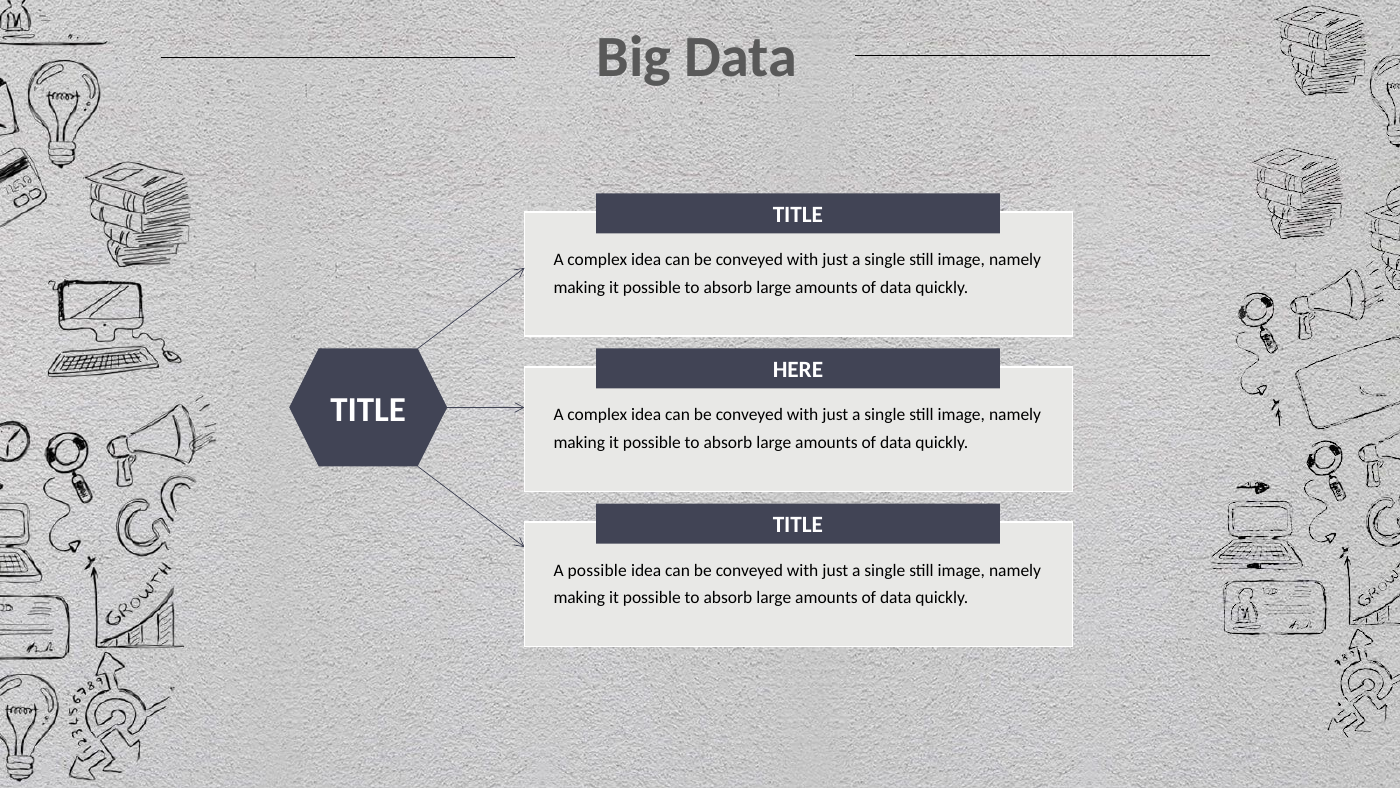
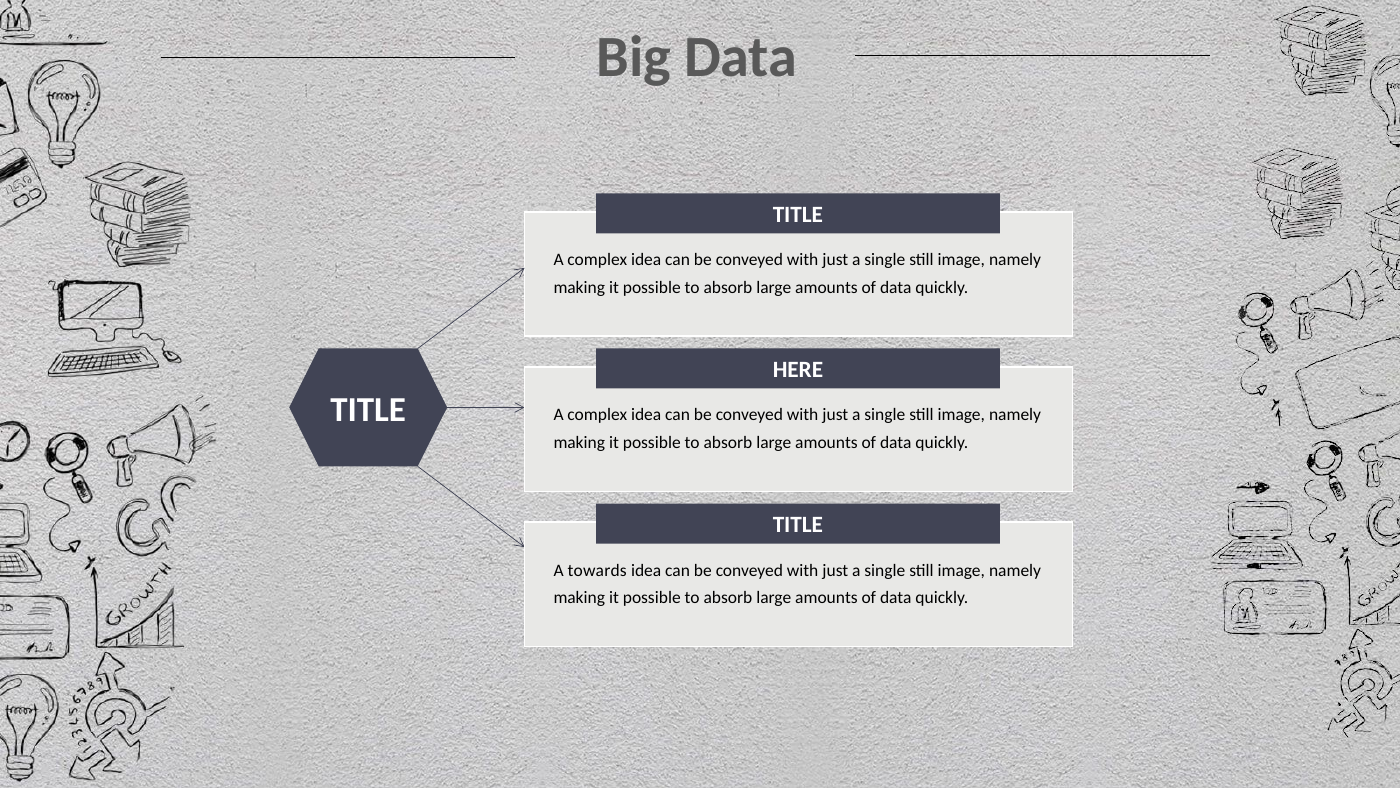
A possible: possible -> towards (597, 570)
